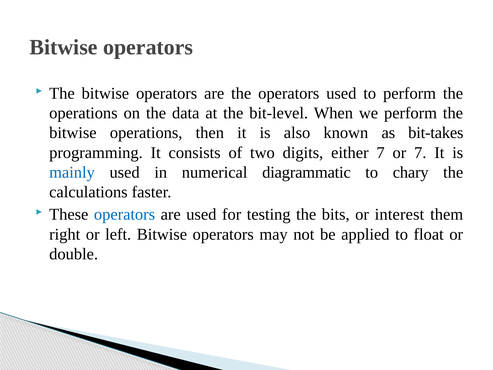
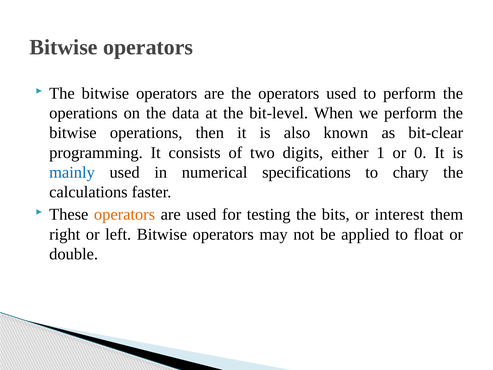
bit-takes: bit-takes -> bit-clear (436, 133)
either 7: 7 -> 1 (381, 152)
or 7: 7 -> 0 (420, 152)
diagrammatic: diagrammatic -> specifications (306, 172)
operators colour: blue -> orange (125, 214)
